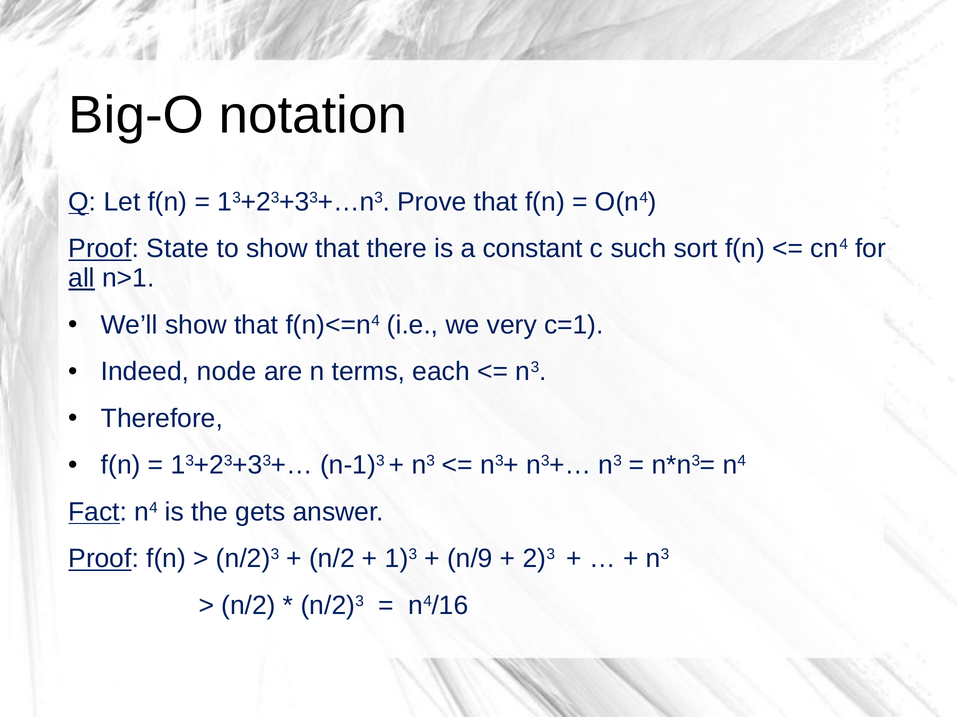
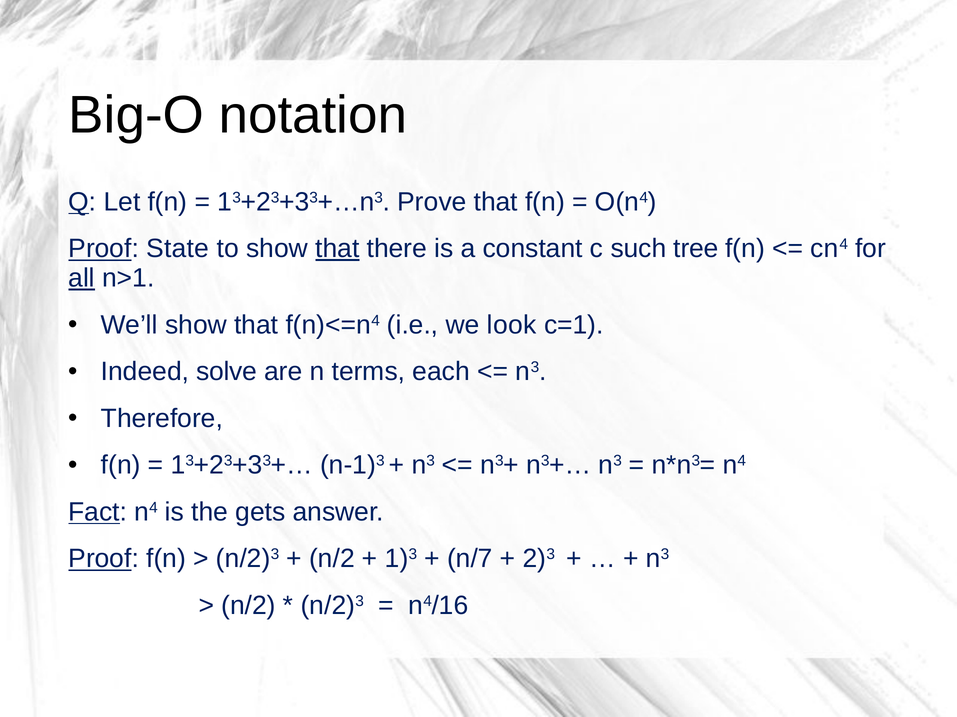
that underline: none -> present (337, 249)
sort: sort -> tree (696, 249)
very: very -> look (512, 325)
node: node -> solve (227, 372)
n/9: n/9 -> n/7 (470, 559)
